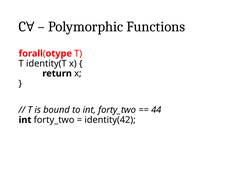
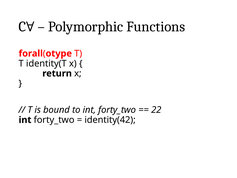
44: 44 -> 22 (156, 110)
